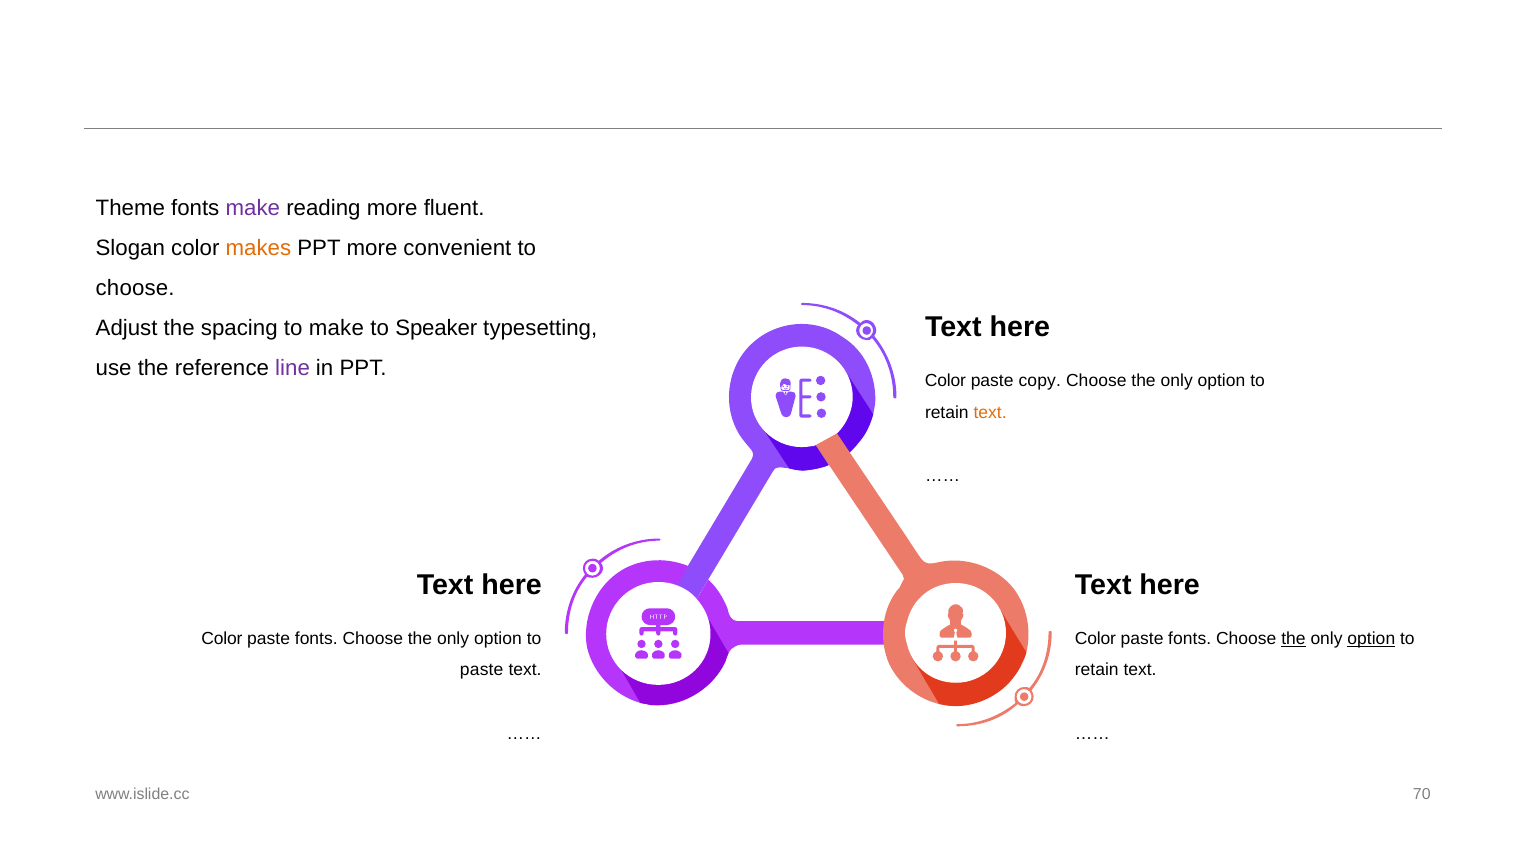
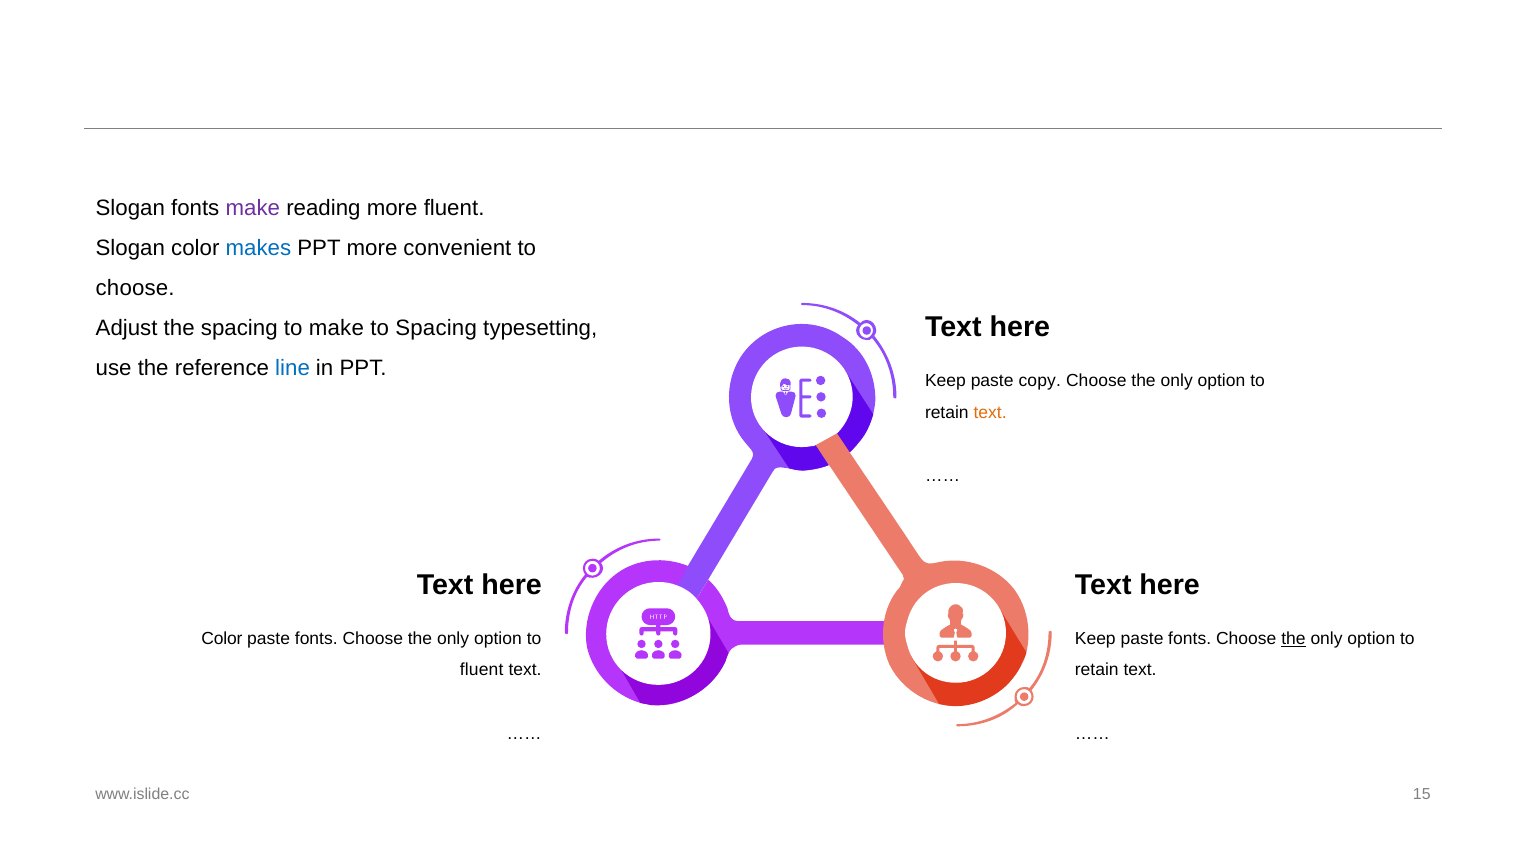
Theme: Theme -> Slogan (130, 208)
makes colour: orange -> blue (258, 248)
to Speaker: Speaker -> Spacing (436, 328)
line colour: purple -> blue (293, 369)
Color: Color -> Keep (945, 381)
Color: Color -> Keep (1095, 639)
option underline: present -> none (1371, 639)
paste: paste -> fluent (482, 671)
70: 70 -> 15 (1422, 795)
